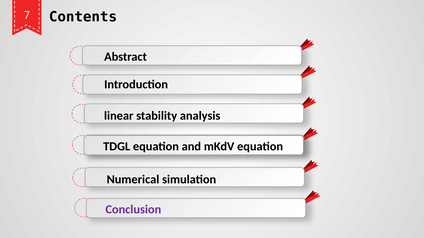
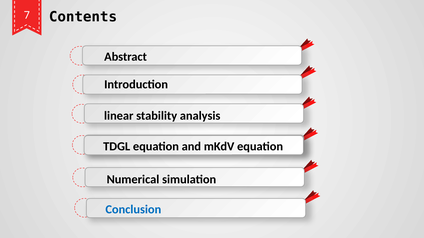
Conclusion colour: purple -> blue (133, 210)
